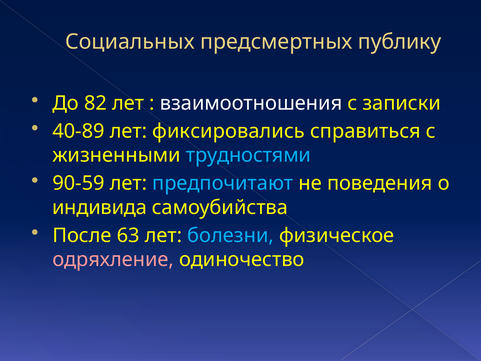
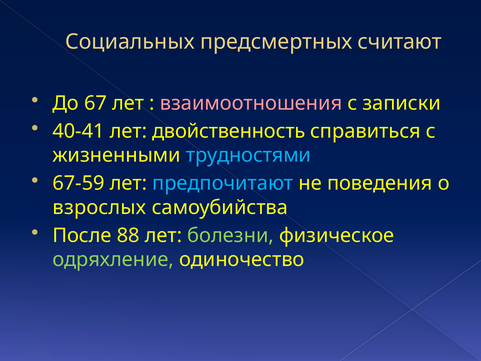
публику: публику -> считают (400, 42)
82: 82 -> 67 (95, 103)
взаимоотношения colour: white -> pink (251, 103)
40-89: 40-89 -> 40-41 (78, 131)
фиксировались: фиксировались -> двойственность (229, 131)
90-59: 90-59 -> 67-59 (78, 183)
индивида: индивида -> взрослых (99, 207)
63: 63 -> 88 (128, 235)
болезни colour: light blue -> light green (231, 235)
одряхление colour: pink -> light green (113, 259)
